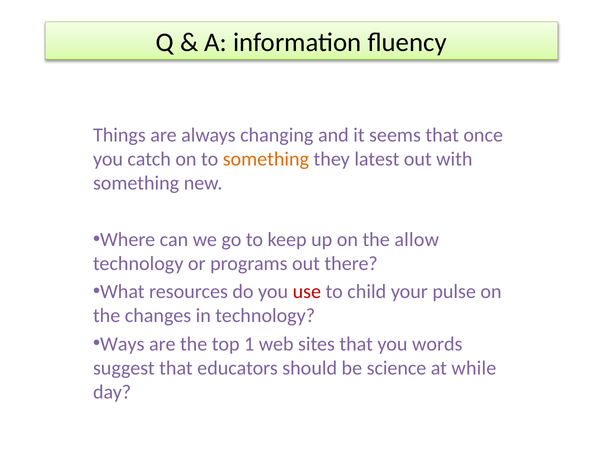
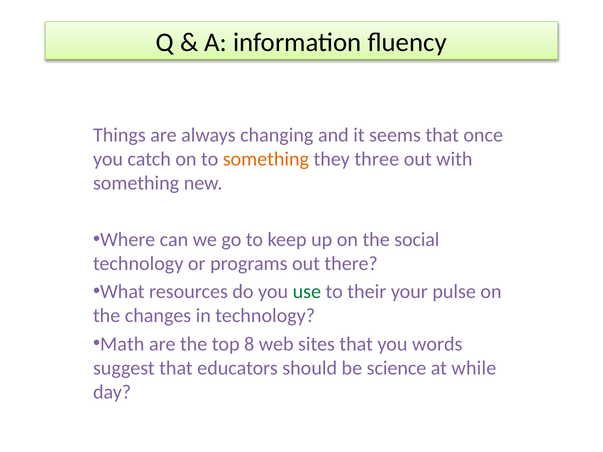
latest: latest -> three (377, 159)
allow: allow -> social (417, 240)
use colour: red -> green (307, 292)
child: child -> their (367, 292)
Ways: Ways -> Math (122, 344)
1: 1 -> 8 (249, 344)
